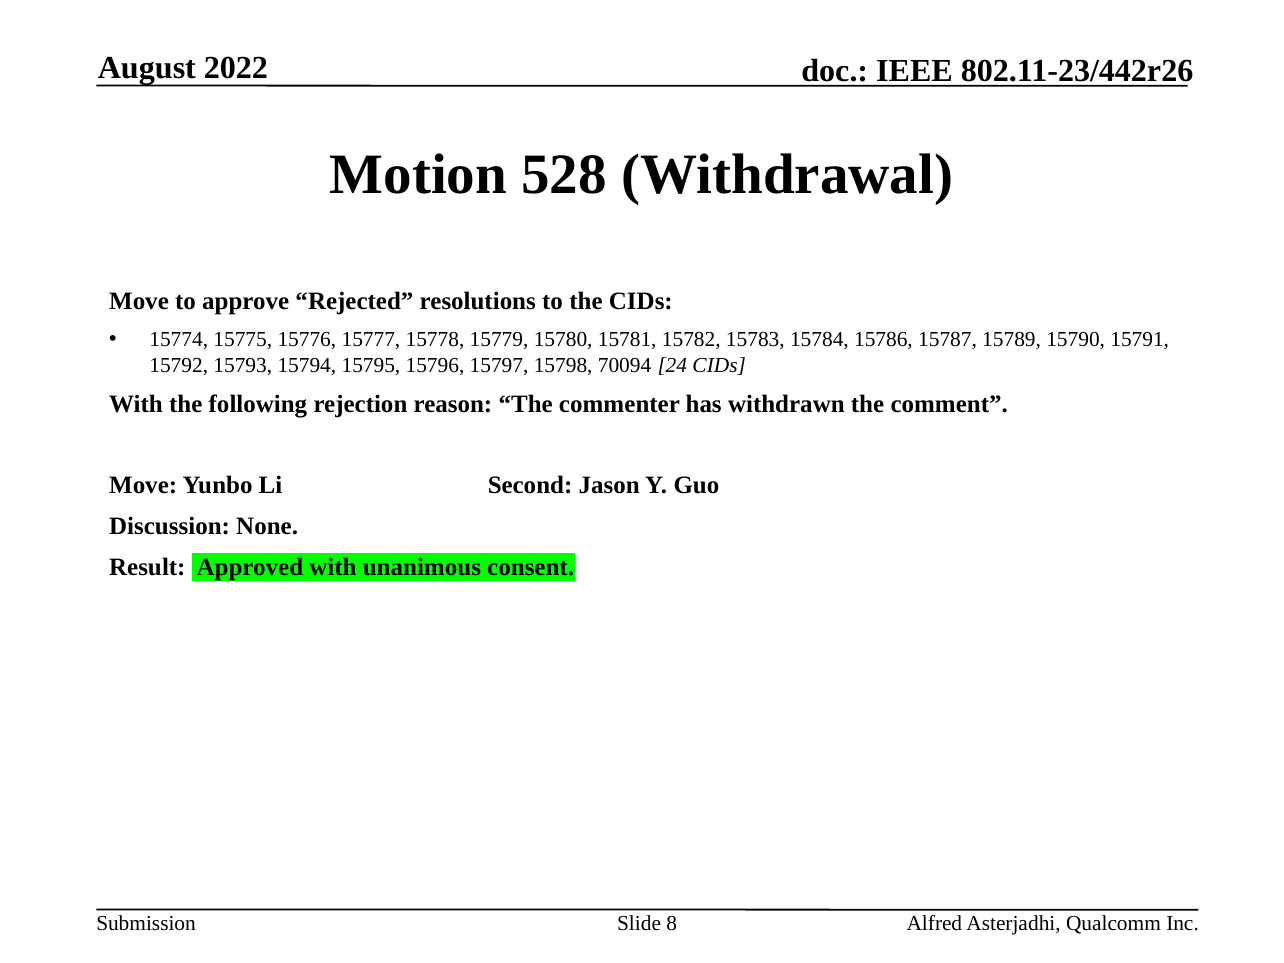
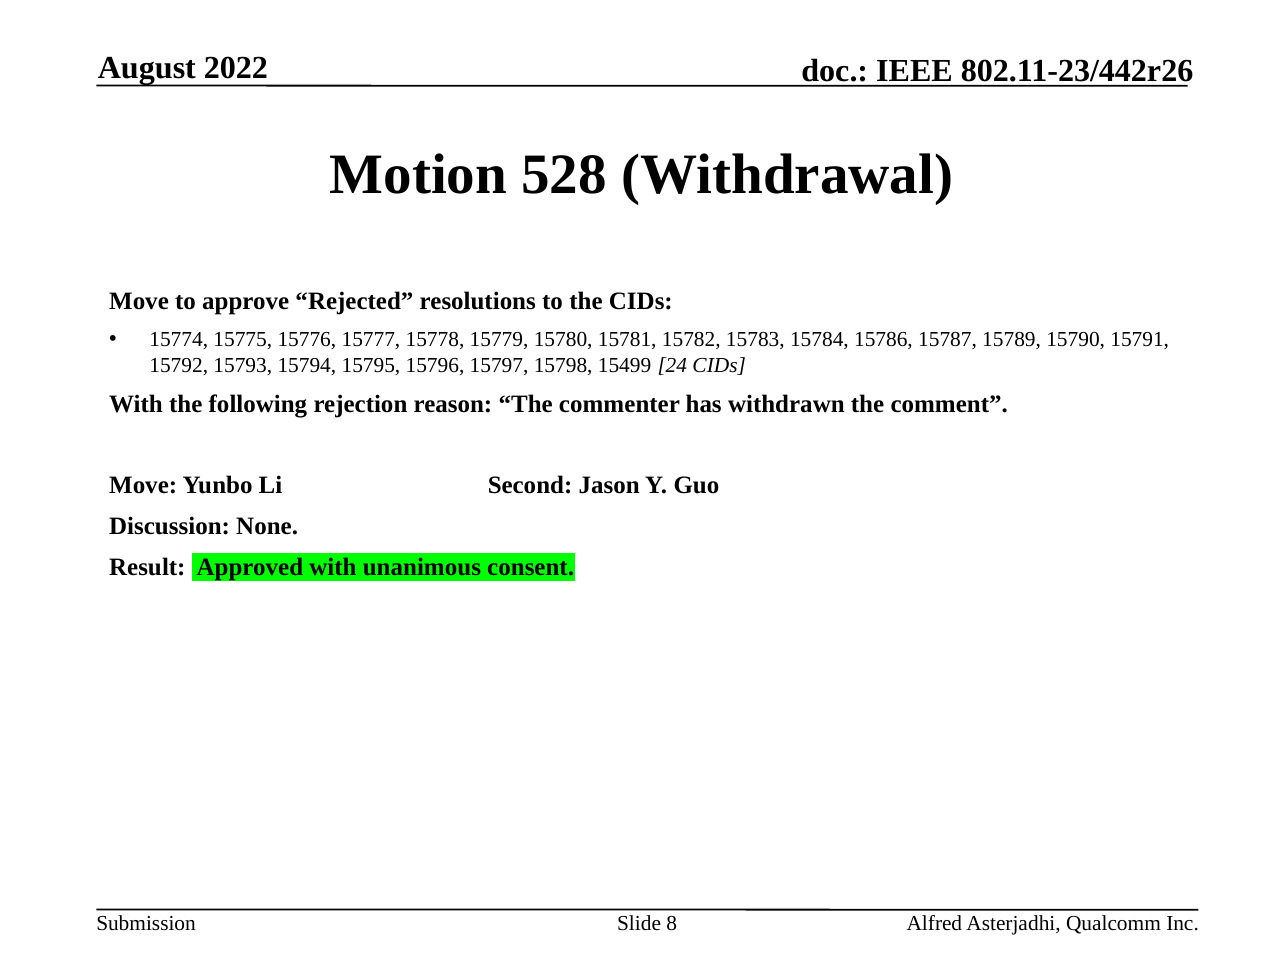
70094: 70094 -> 15499 (625, 365)
